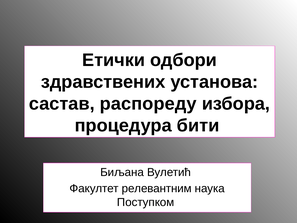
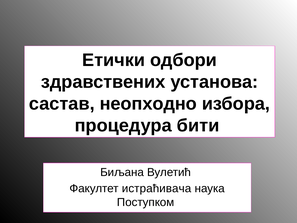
распореду: распореду -> неопходно (148, 104)
релевантним: релевантним -> истраћивача (157, 188)
